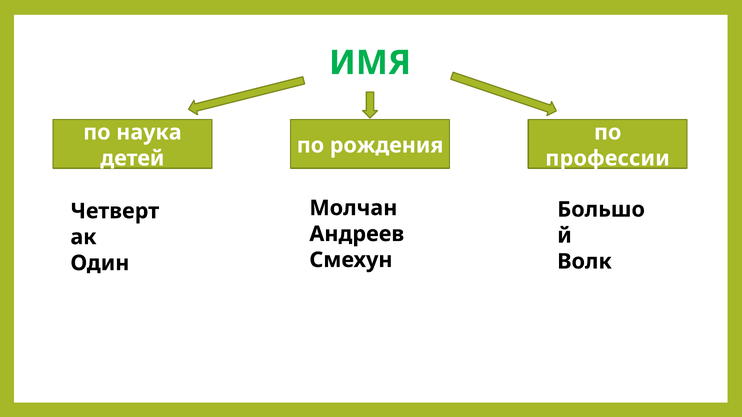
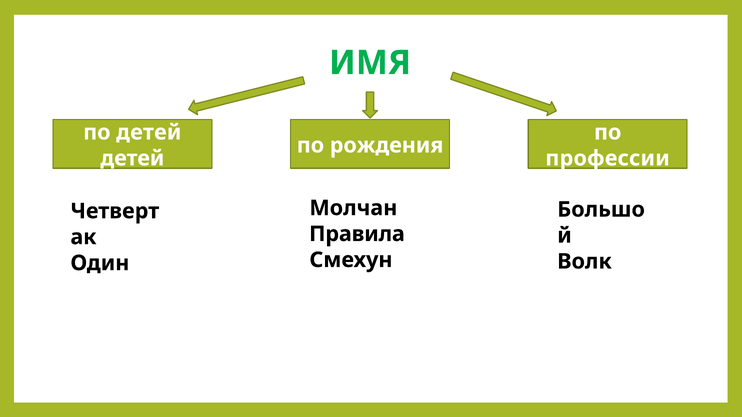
по наука: наука -> детей (149, 133)
Андреев: Андреев -> Правила (357, 234)
